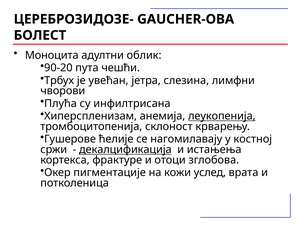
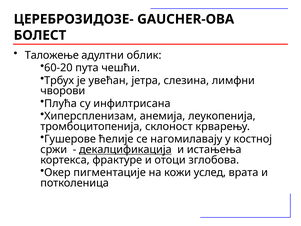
Моноцита: Моноцита -> Таложење (52, 55)
90-20: 90-20 -> 60-20 (58, 68)
леукопенија underline: present -> none (222, 116)
